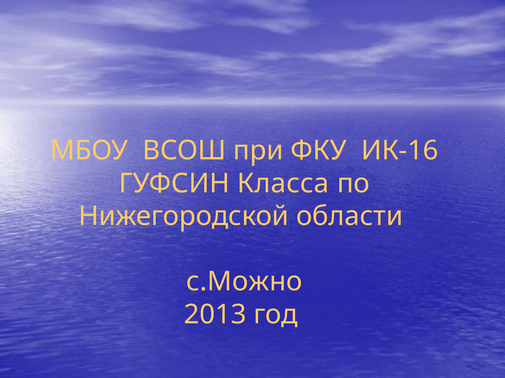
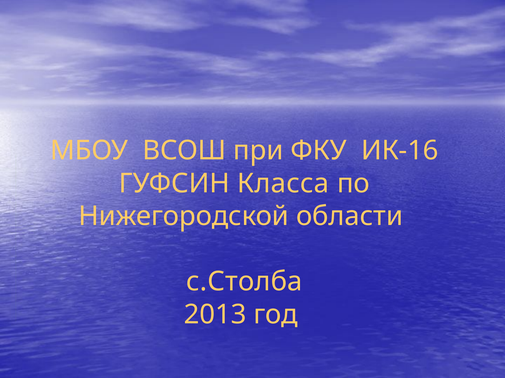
с.Можно: с.Можно -> с.Столба (244, 282)
